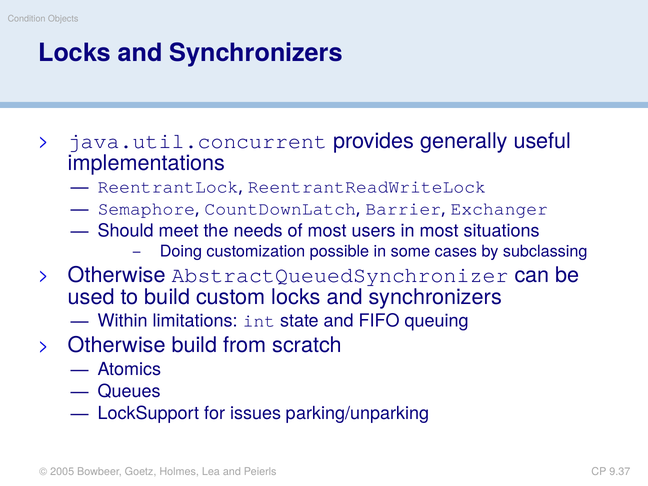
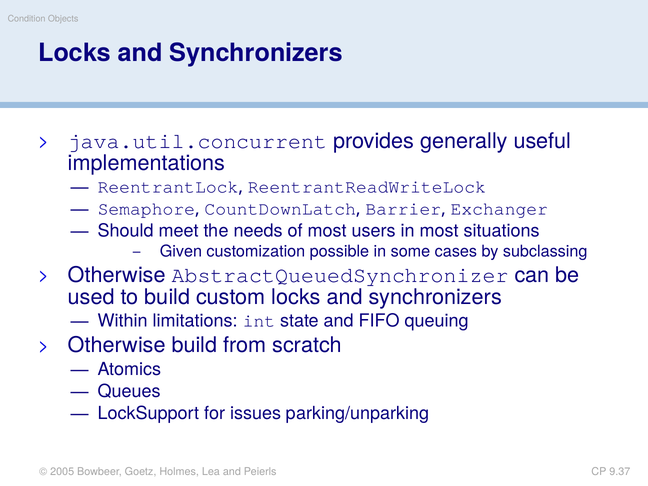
Doing: Doing -> Given (181, 252)
